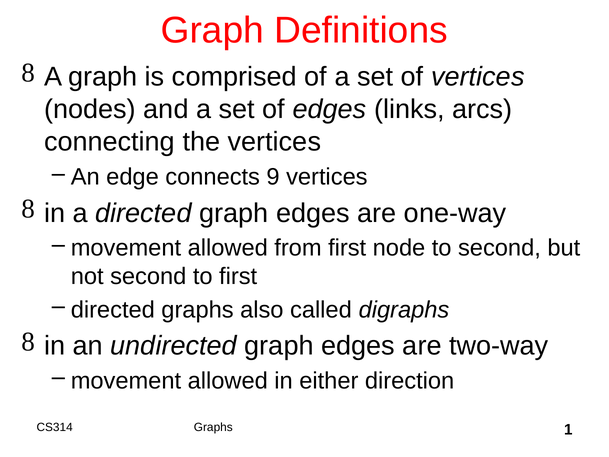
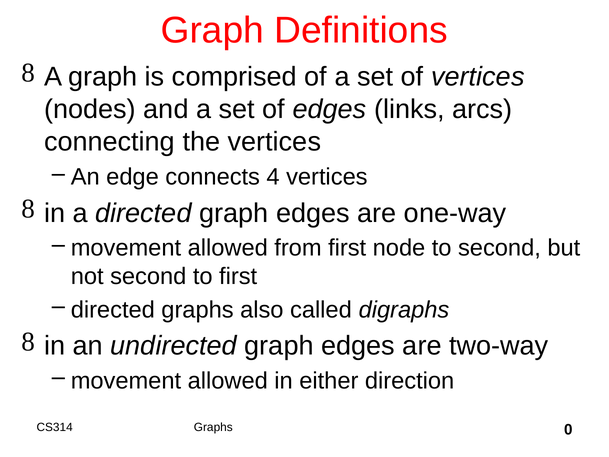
9: 9 -> 4 (273, 177)
1: 1 -> 0 (568, 429)
